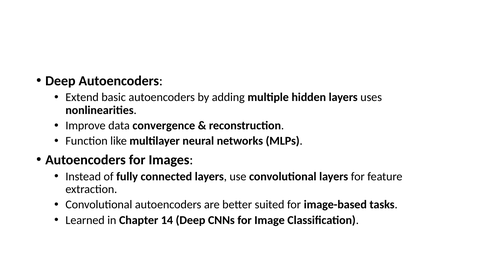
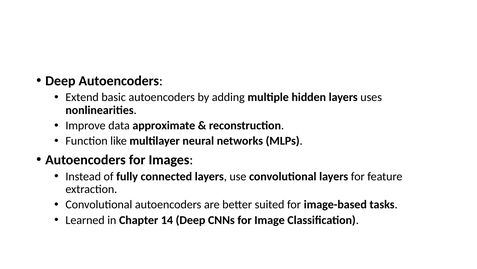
convergence: convergence -> approximate (164, 125)
